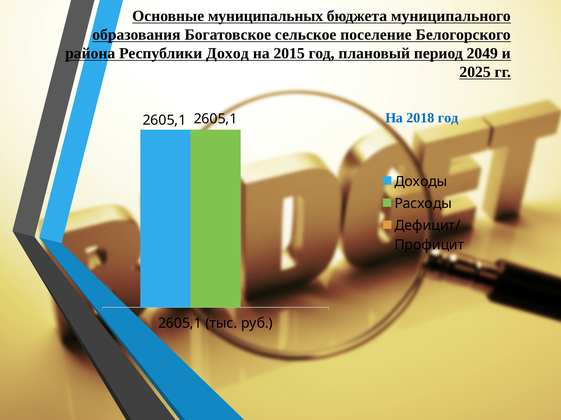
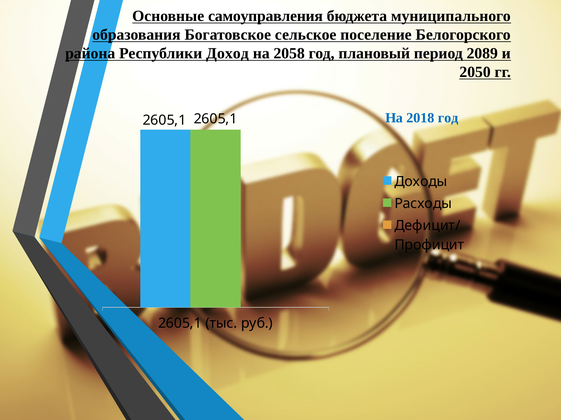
муниципальных: муниципальных -> самоуправления (266, 16)
2015: 2015 -> 2058 (289, 54)
2049: 2049 -> 2089 (482, 54)
2025: 2025 -> 2050 (475, 72)
